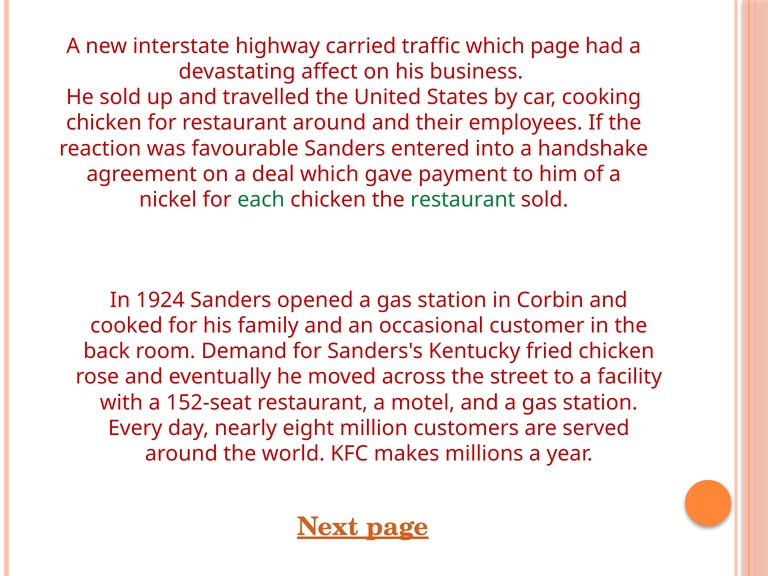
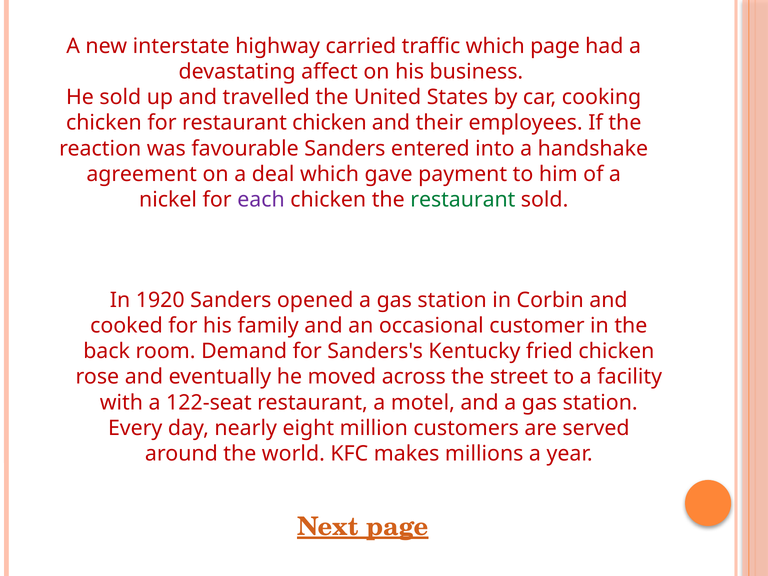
restaurant around: around -> chicken (330, 123)
each colour: green -> purple (261, 200)
1924: 1924 -> 1920 (160, 300)
152-seat: 152-seat -> 122-seat (209, 402)
